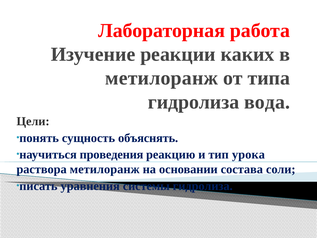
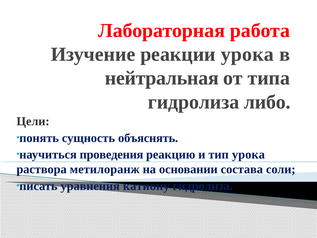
реакции каких: каких -> урока (247, 54)
метилоранж: метилоранж -> нейтральная (162, 78)
вода: вода -> либо (267, 102)
системы: системы -> катиону (146, 186)
